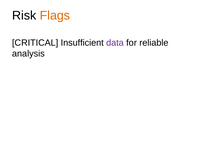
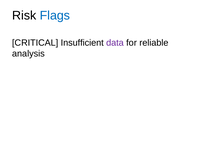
Flags colour: orange -> blue (55, 15)
